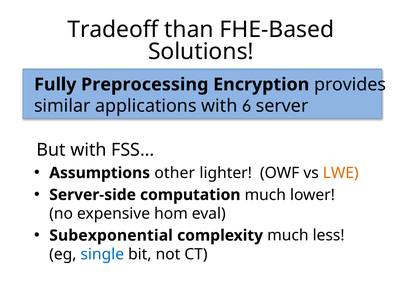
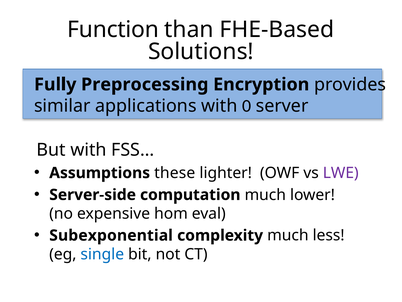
Tradeoff: Tradeoff -> Function (113, 30)
6: 6 -> 0 (247, 106)
other: other -> these (175, 173)
LWE colour: orange -> purple (341, 173)
